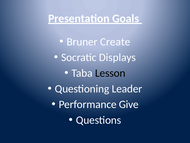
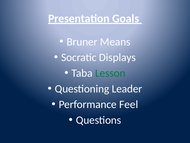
Create: Create -> Means (115, 42)
Lesson colour: black -> green (110, 73)
Give: Give -> Feel (129, 104)
